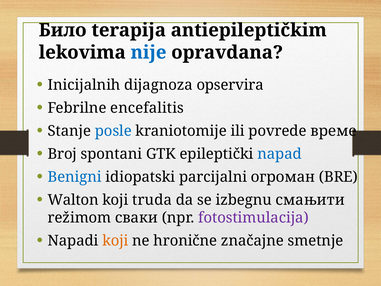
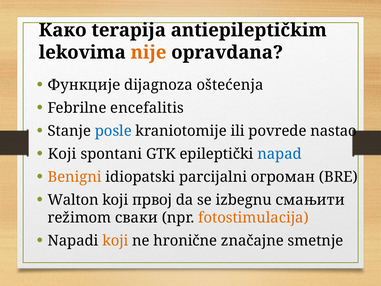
Било: Било -> Како (63, 30)
nije colour: blue -> orange (149, 52)
Inicijalnih: Inicijalnih -> Функције (84, 85)
opservira: opservira -> oštećenja (230, 85)
време: време -> nastao (334, 131)
Broj: Broj -> Koji (62, 154)
Benigni colour: blue -> orange (75, 177)
truda: truda -> првој (152, 200)
fotostimulacija colour: purple -> orange (253, 218)
